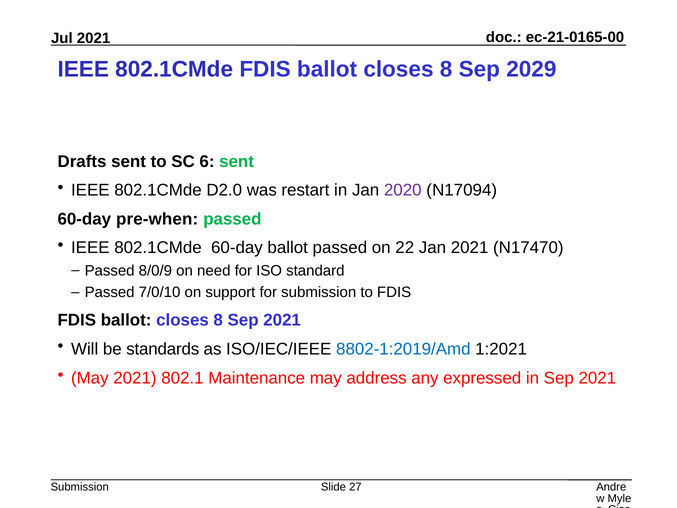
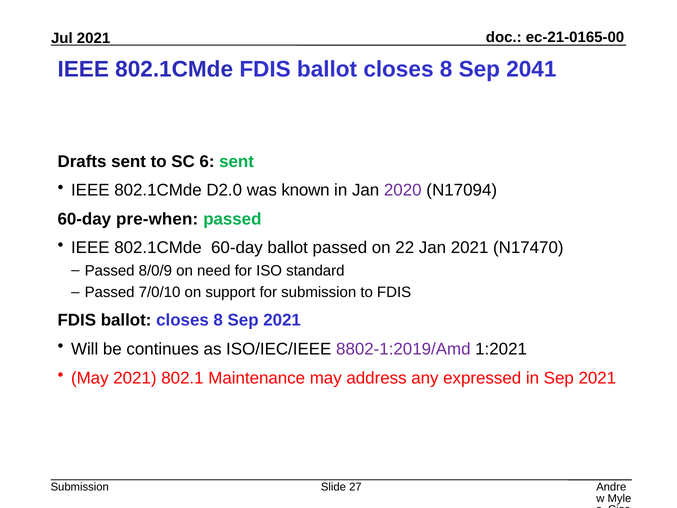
2029: 2029 -> 2041 (531, 69)
restart: restart -> known (306, 190)
standards: standards -> continues (163, 349)
8802-1:2019/Amd colour: blue -> purple (403, 349)
